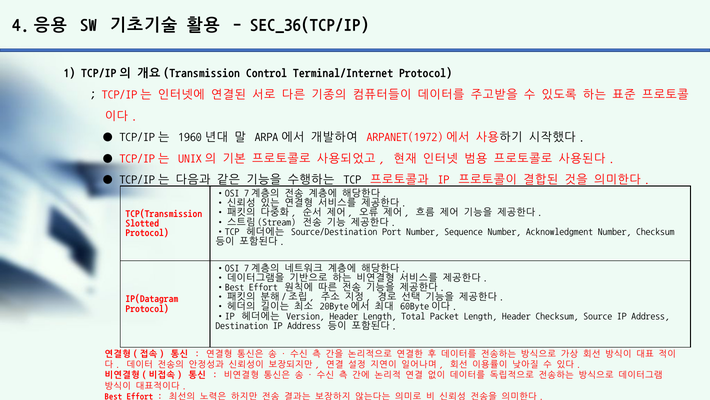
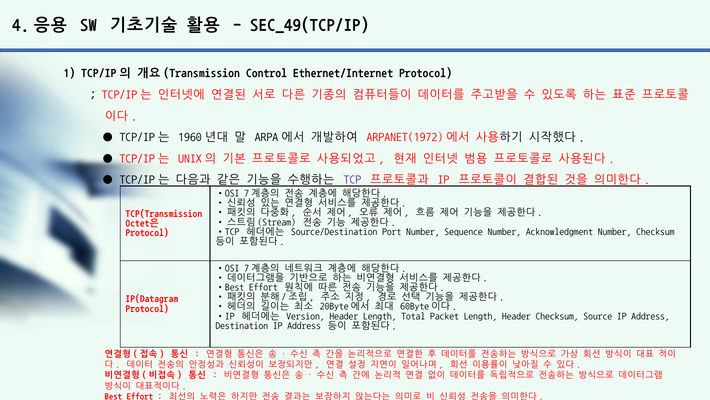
SEC_36(TCP/IP: SEC_36(TCP/IP -> SEC_49(TCP/IP (310, 25)
Terminal/Internet: Terminal/Internet -> Ethernet/Internet (343, 73)
TCP colour: black -> purple (352, 179)
Slotted: Slotted -> Octet은 (142, 223)
